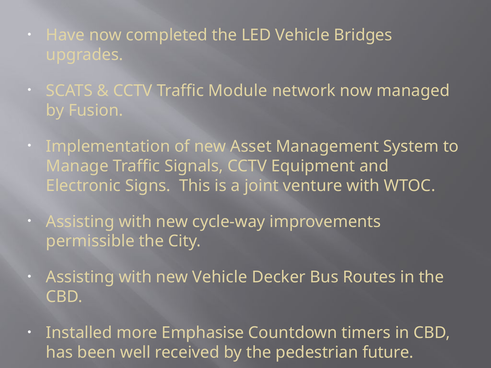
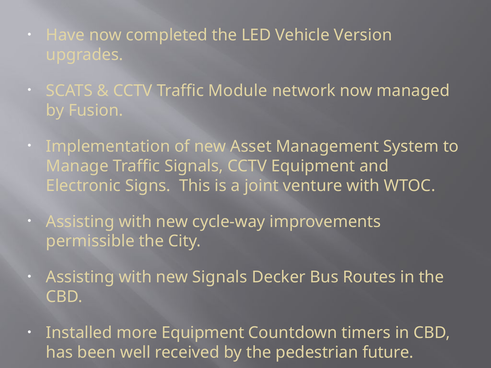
Bridges: Bridges -> Version (363, 35)
new Vehicle: Vehicle -> Signals (220, 277)
more Emphasise: Emphasise -> Equipment (203, 333)
